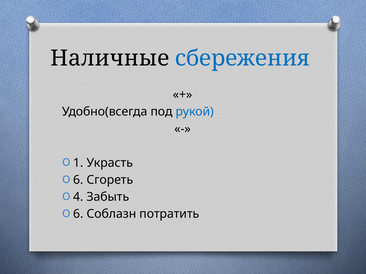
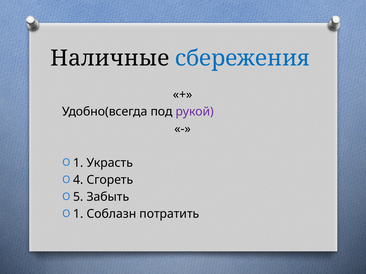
рукой colour: blue -> purple (195, 112)
6: 6 -> 4 (78, 180)
4: 4 -> 5 (78, 197)
6: 6 -> 1 (78, 214)
